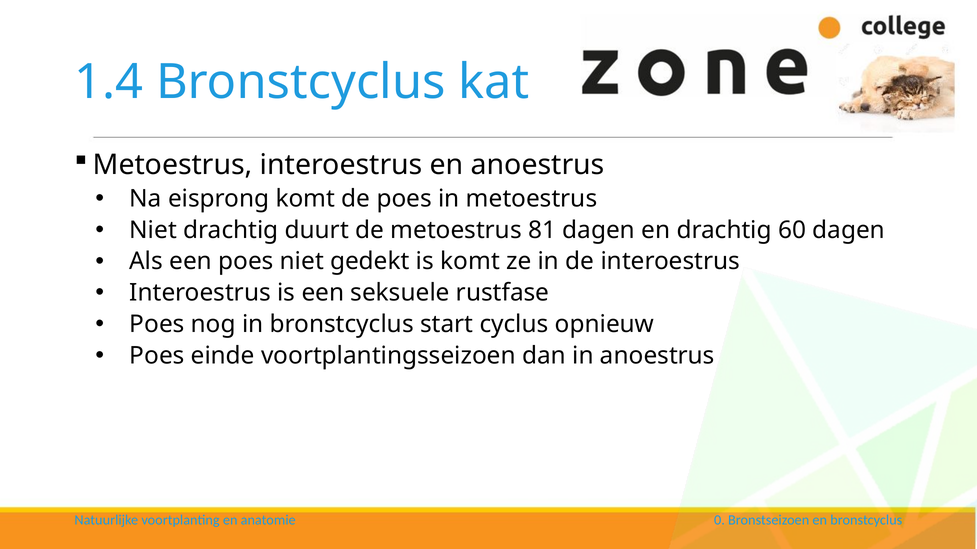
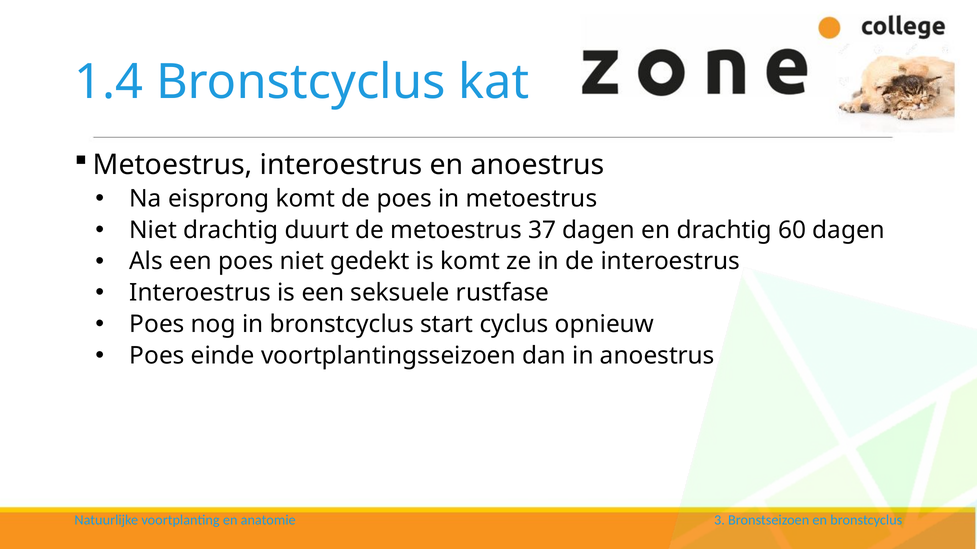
81: 81 -> 37 (542, 230)
0: 0 -> 3 (719, 521)
